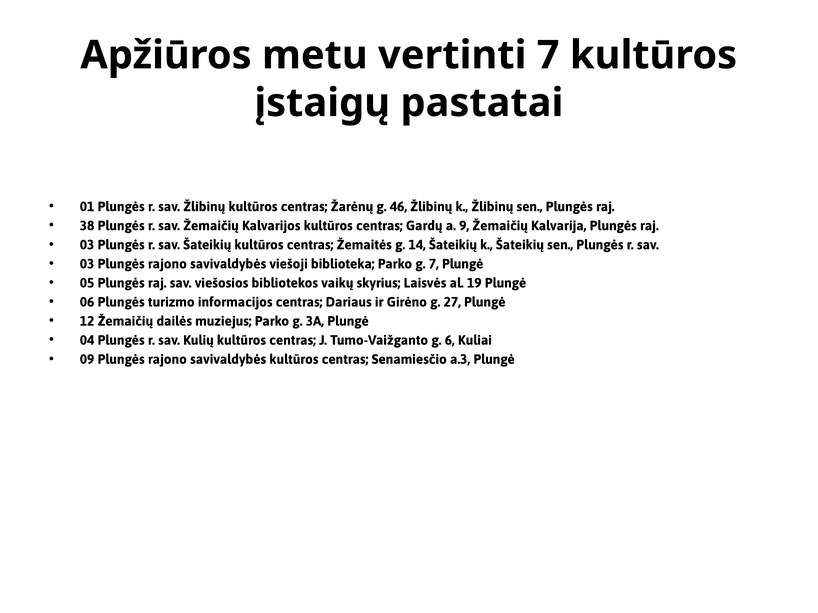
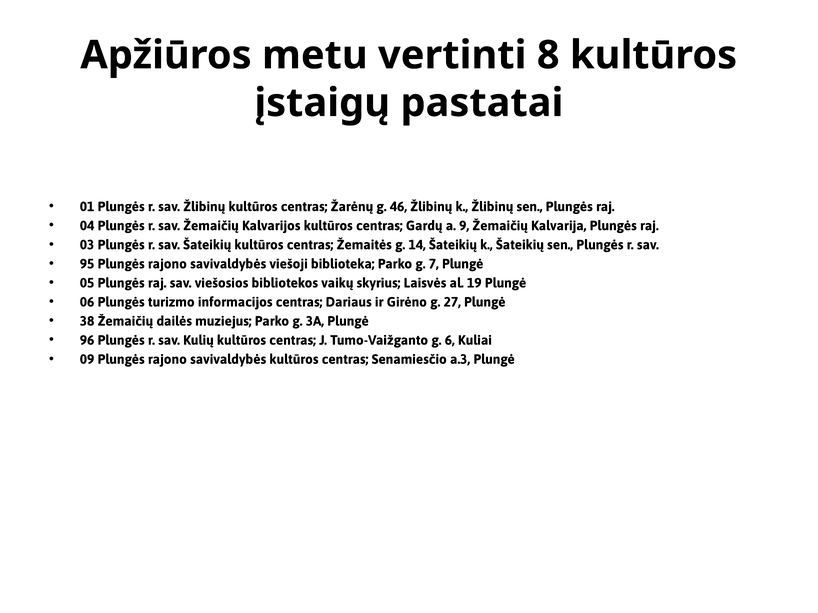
vertinti 7: 7 -> 8 (548, 55)
38: 38 -> 04 (87, 226)
03: 03 -> 95 (87, 264)
12: 12 -> 38 (87, 321)
04: 04 -> 96 (87, 341)
